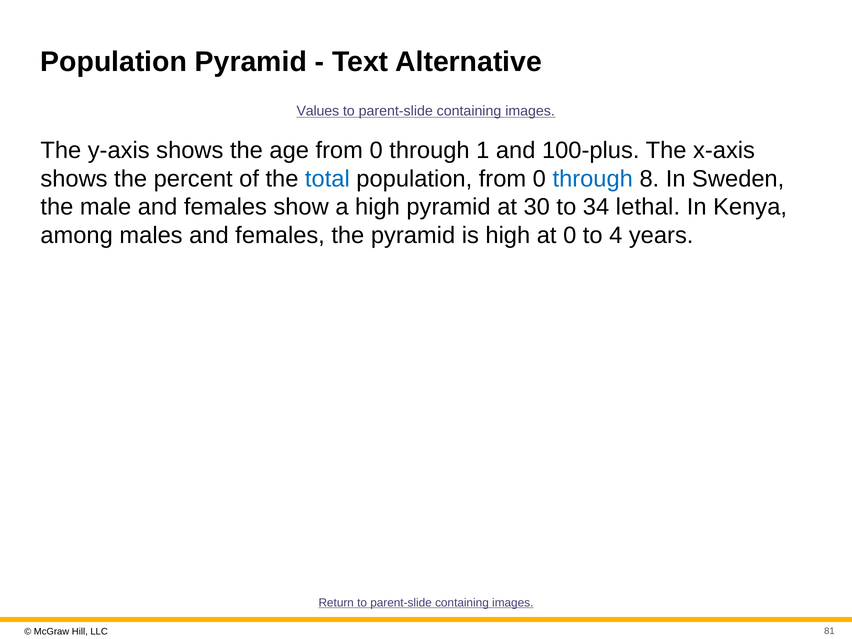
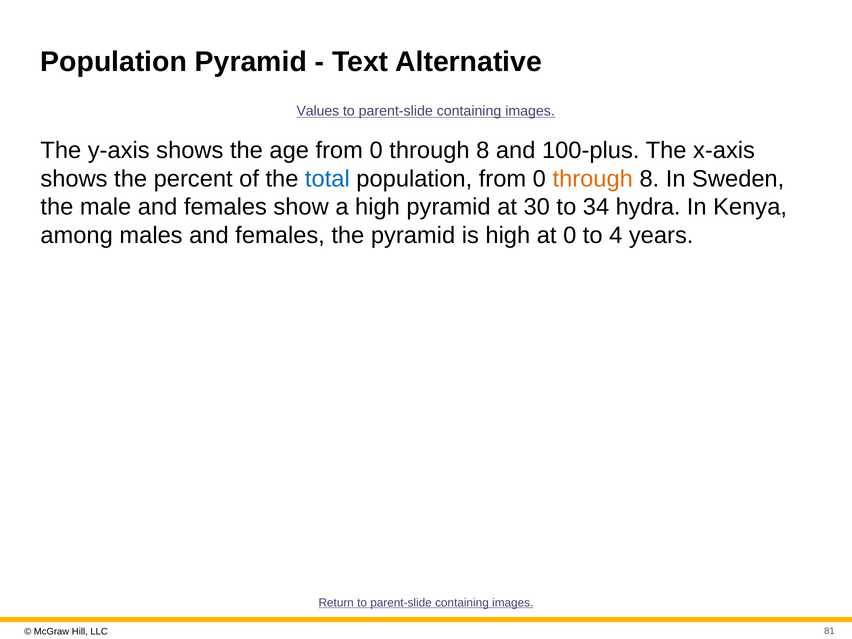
1: 1 -> 8 (483, 150)
through colour: blue -> orange (593, 179)
lethal: lethal -> hydra (648, 207)
